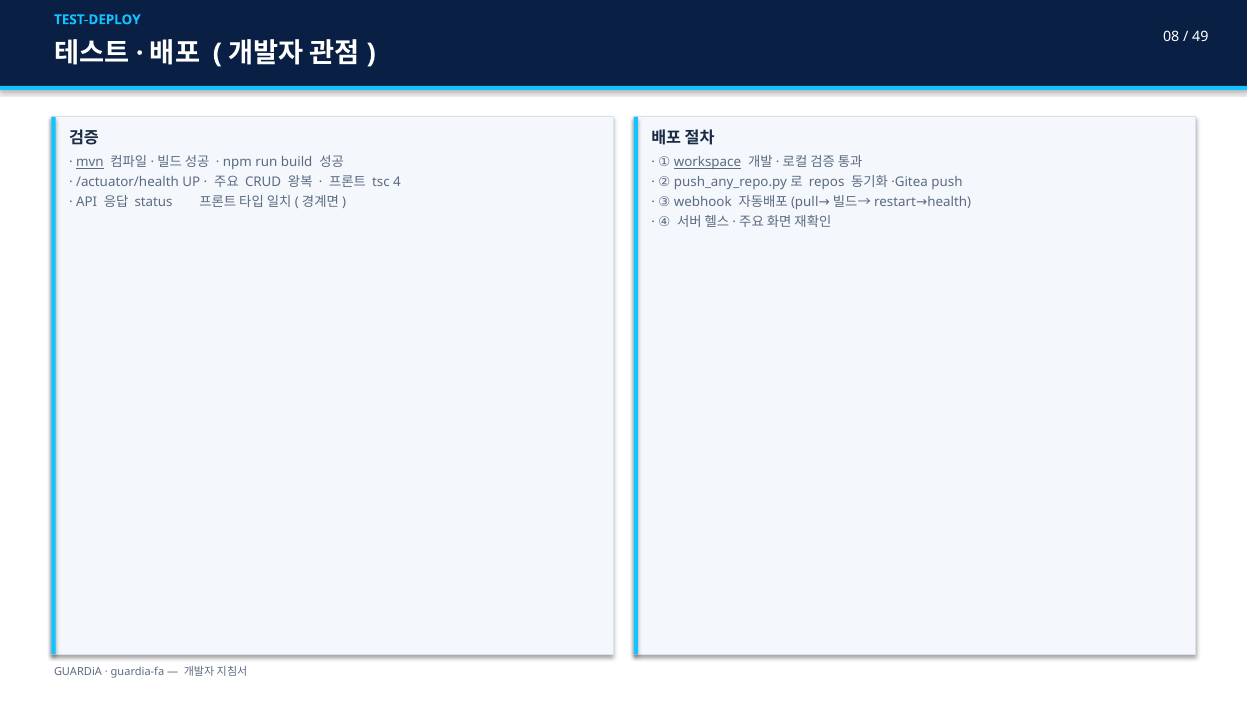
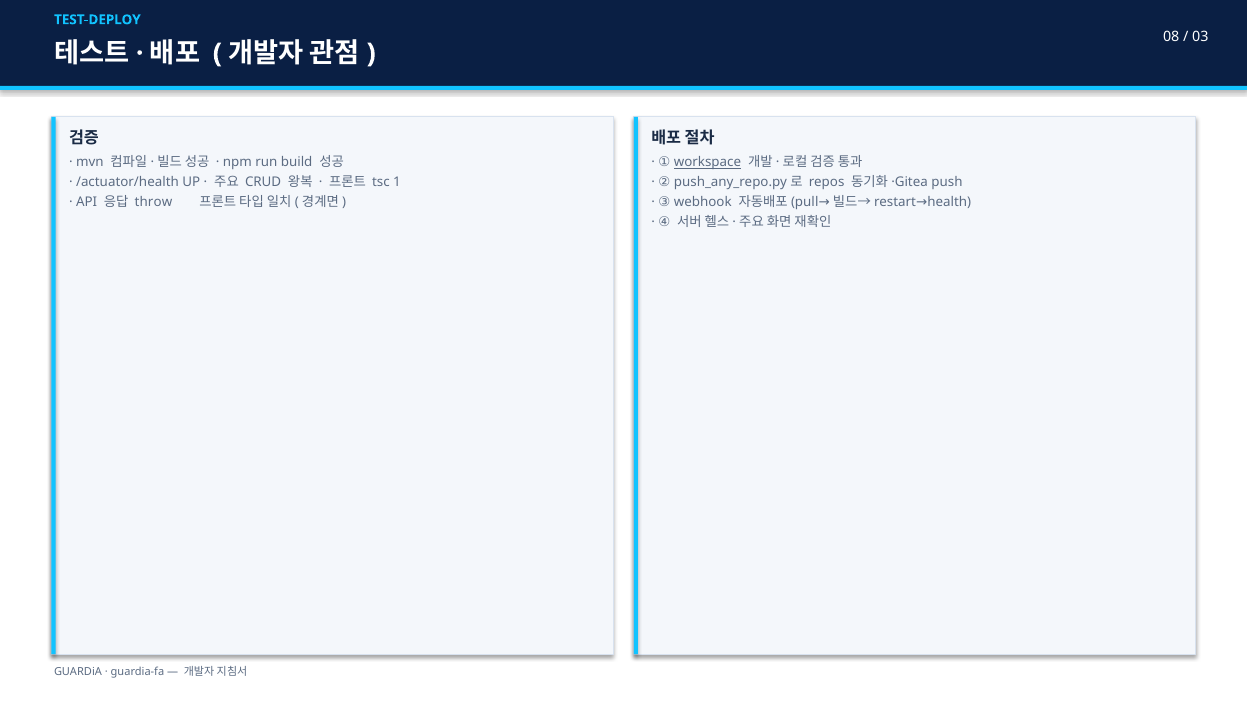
49: 49 -> 03 (1200, 37)
mvn underline: present -> none (90, 162)
4: 4 -> 1 (397, 182)
status: status -> throw (154, 202)
